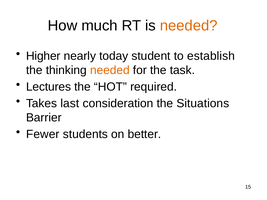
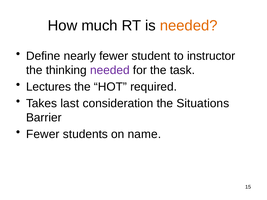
Higher: Higher -> Define (43, 56)
nearly today: today -> fewer (114, 56)
establish: establish -> instructor (211, 56)
needed colour: orange -> purple (110, 70)
better: better -> name (144, 134)
